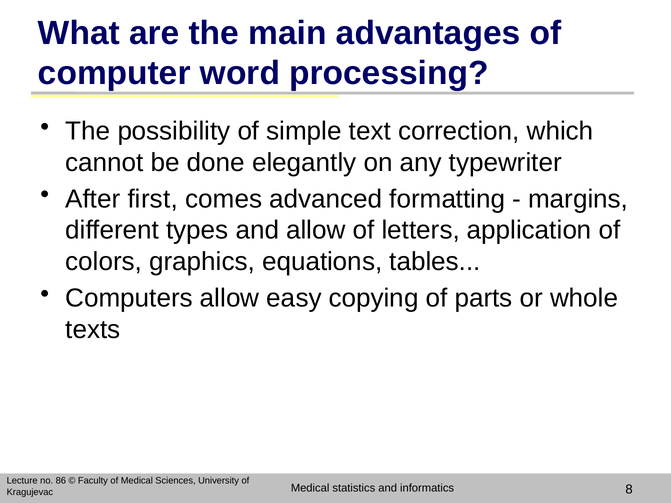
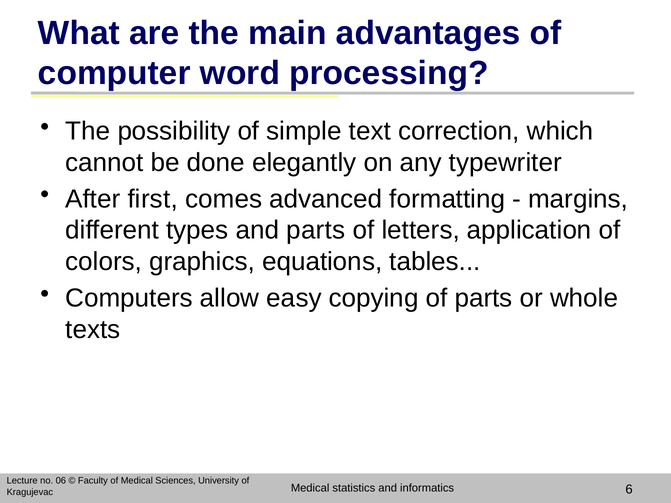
and allow: allow -> parts (316, 230)
86: 86 -> 06 (61, 481)
8: 8 -> 6 (629, 489)
